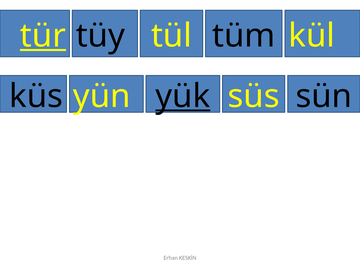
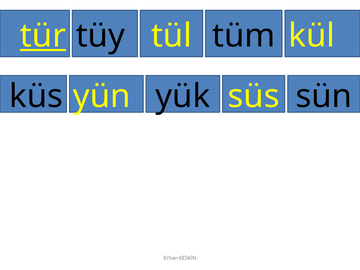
yük underline: present -> none (183, 96)
